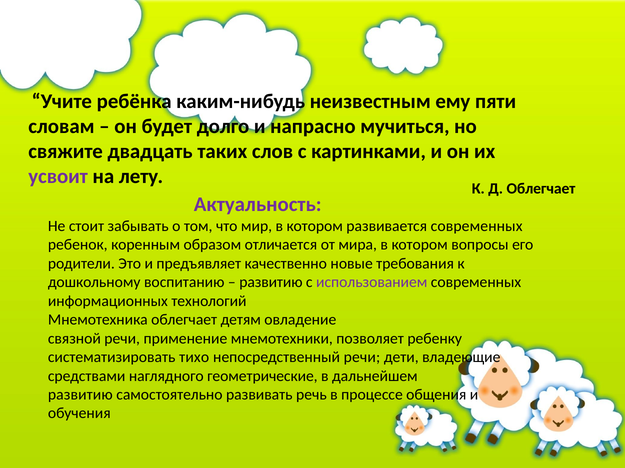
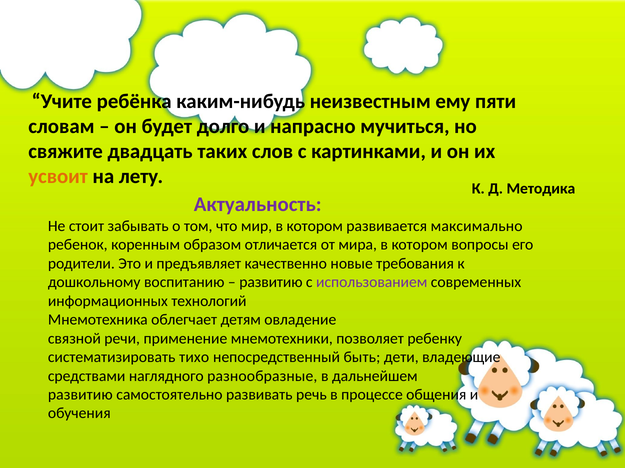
усвоит colour: purple -> orange (58, 176)
Д Облегчает: Облегчает -> Методика (541, 189)
развивается современных: современных -> максимально (477, 226)
непосредственный речи: речи -> быть (362, 358)
геометрические: геометрические -> разнообразные (262, 376)
